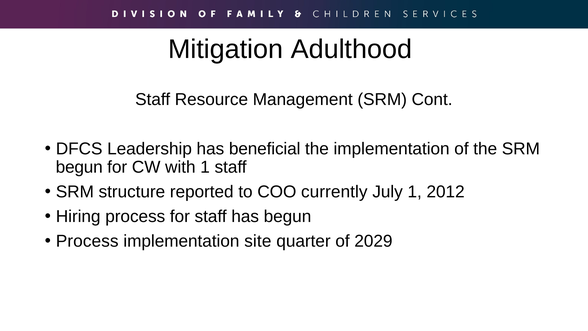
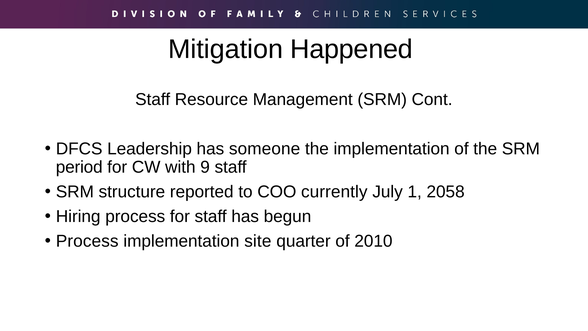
Adulthood: Adulthood -> Happened (352, 49)
beneficial: beneficial -> someone (265, 149)
begun: begun -> period (79, 167)
with 1: 1 -> 9 (205, 167)
2012: 2012 -> 2058 (446, 192)
2029: 2029 -> 2010 (373, 241)
